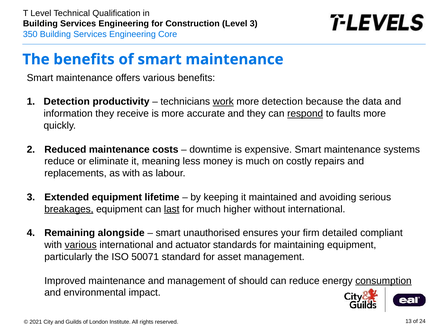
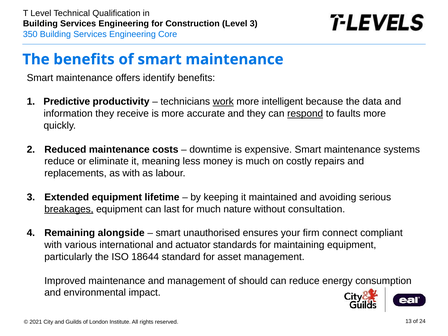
offers various: various -> identify (159, 78)
Detection: Detection -> Predictive (67, 102)
more detection: detection -> intelligent (282, 102)
last underline: present -> none (172, 209)
higher: higher -> nature (237, 209)
without international: international -> consultation (317, 209)
detailed: detailed -> connect (340, 233)
various underline: present -> none (81, 245)
50071: 50071 -> 18644 (145, 257)
consumption underline: present -> none (383, 281)
